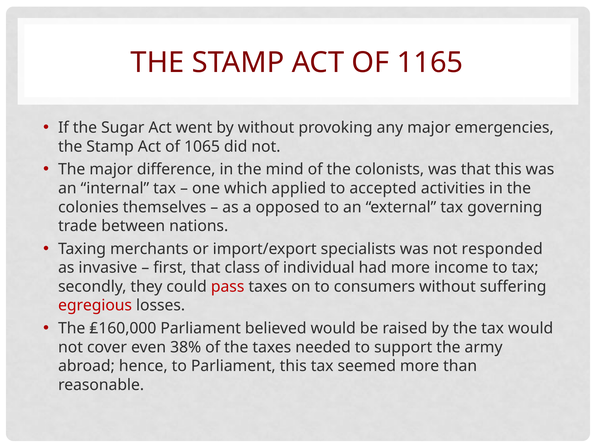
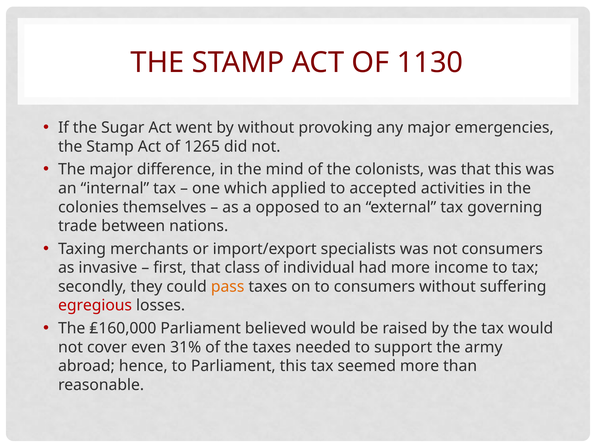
1165: 1165 -> 1130 (430, 62)
1065: 1065 -> 1265 (202, 147)
not responded: responded -> consumers (502, 249)
pass colour: red -> orange (228, 287)
38%: 38% -> 31% (186, 347)
